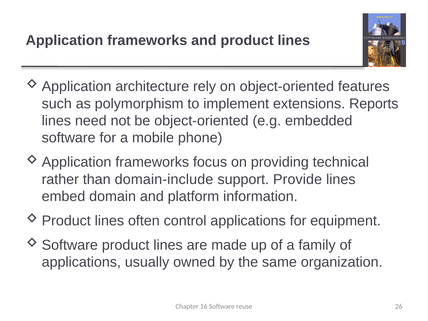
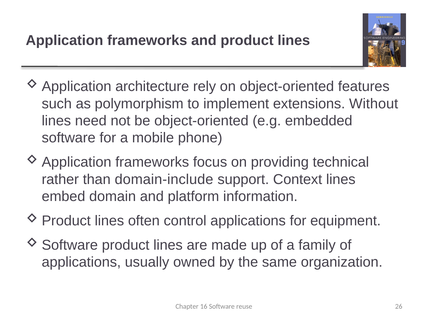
Reports: Reports -> Without (374, 104)
Provide: Provide -> Context (298, 179)
